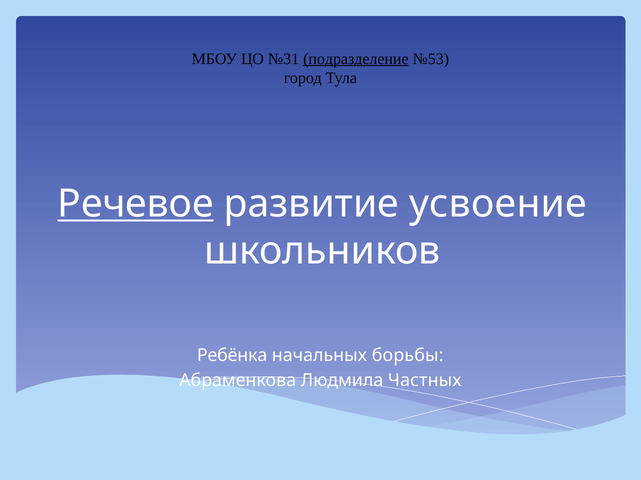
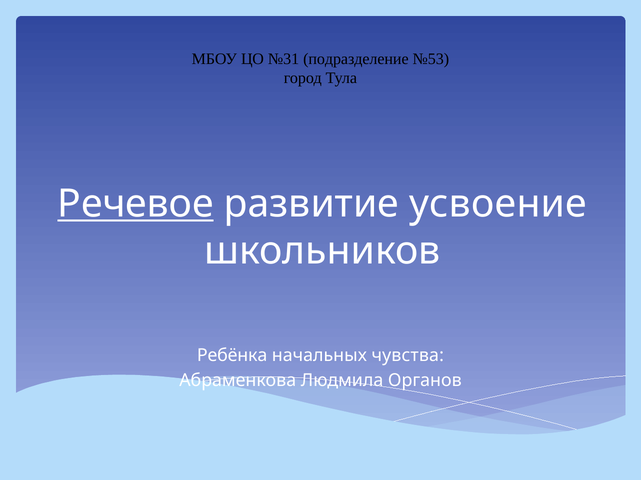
подразделение underline: present -> none (356, 59)
борьбы: борьбы -> чувства (408, 356)
Частных: Частных -> Органов (425, 381)
